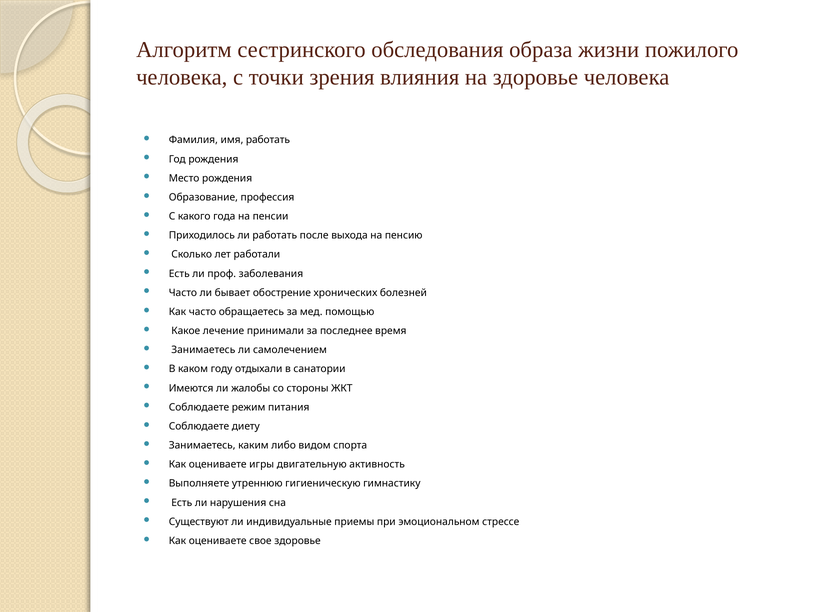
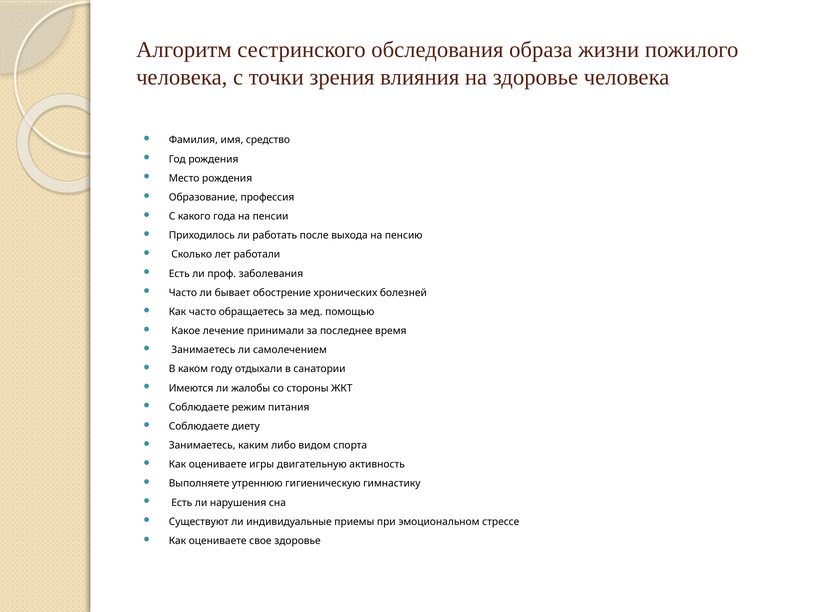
имя работать: работать -> средство (268, 140)
